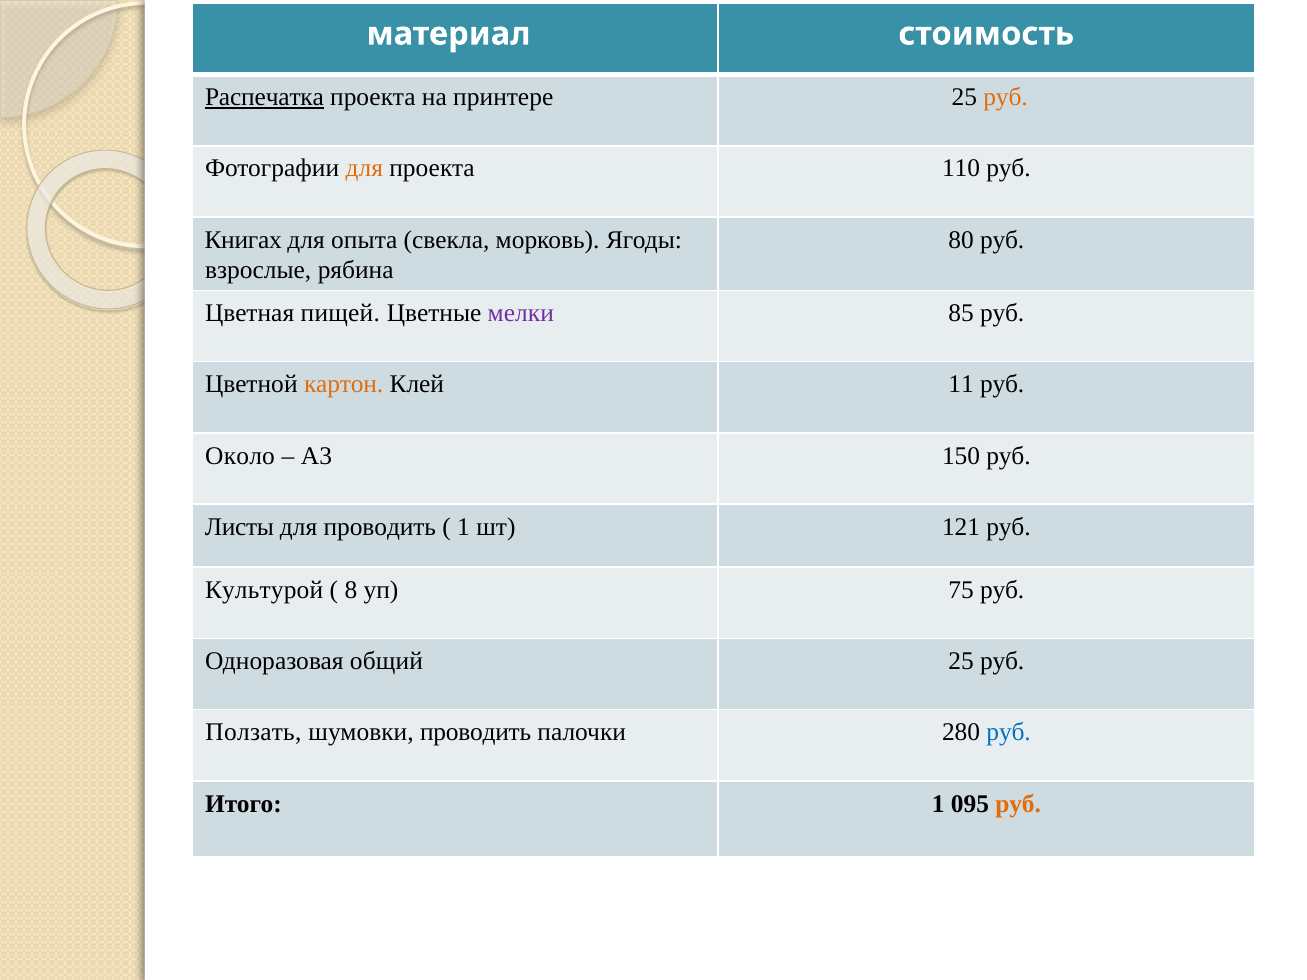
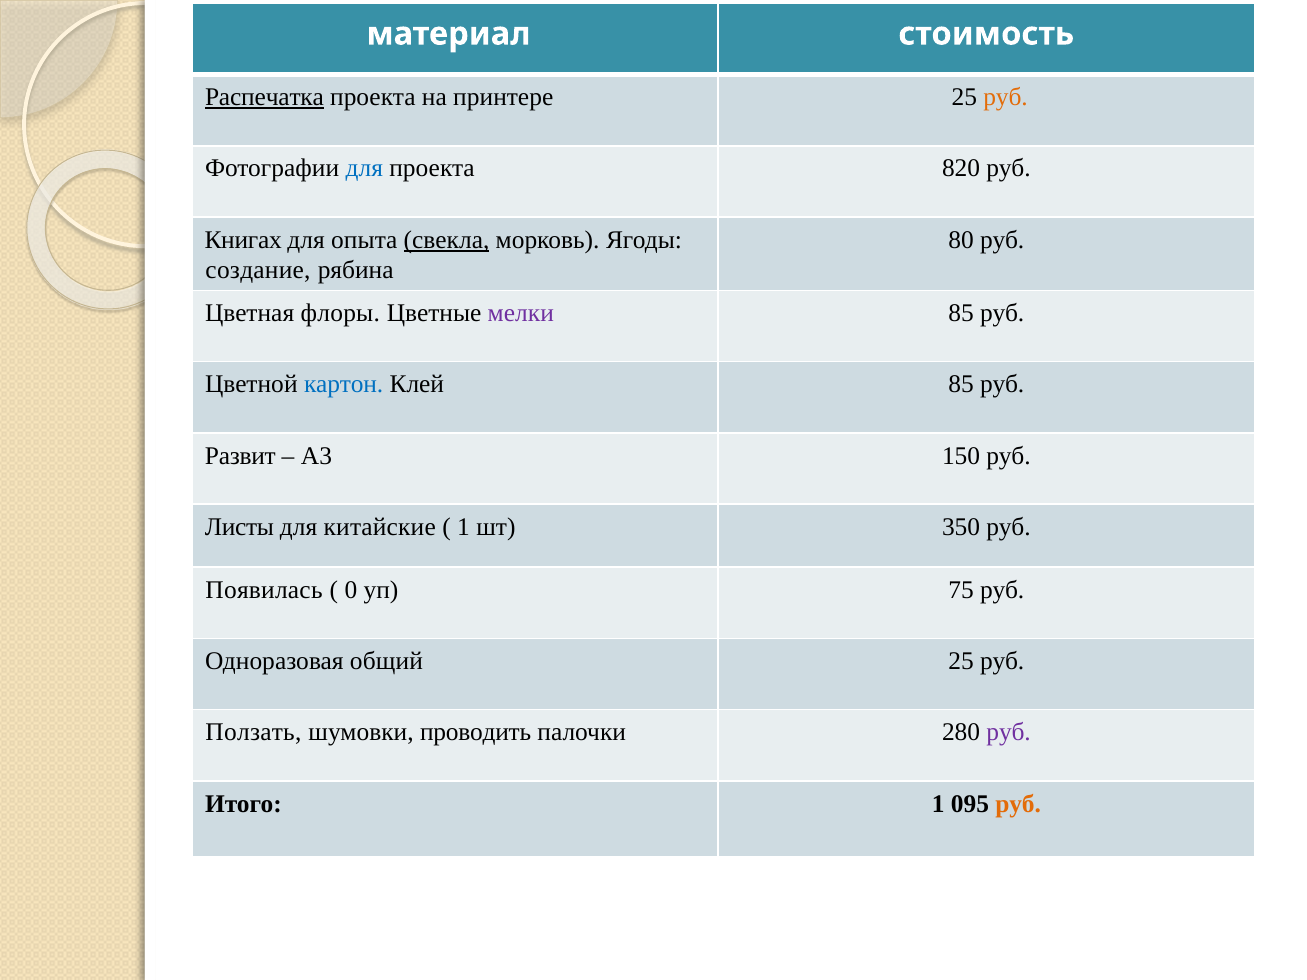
для colour: orange -> blue (364, 169)
110: 110 -> 820 (961, 169)
свекла underline: none -> present (447, 240)
взрослые: взрослые -> создание (258, 270)
пищей: пищей -> флоры (340, 313)
картон colour: orange -> blue (344, 384)
Клей 11: 11 -> 85 (961, 384)
Около: Около -> Развит (240, 456)
для проводить: проводить -> китайские (380, 527)
121: 121 -> 350 (961, 527)
Культурой: Культурой -> Появилась (264, 590)
8: 8 -> 0 (351, 590)
руб colour: blue -> purple (1009, 733)
